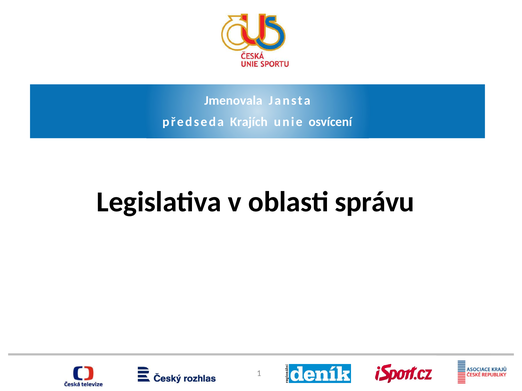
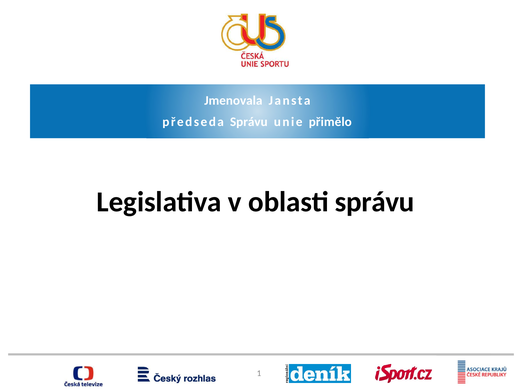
předseda Krajích: Krajích -> Správu (249, 122)
osvícení: osvícení -> přimělo (330, 122)
